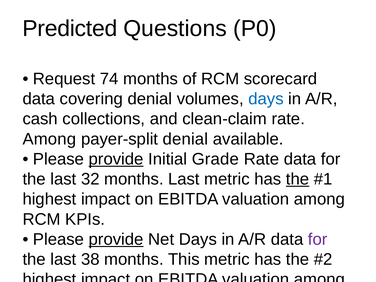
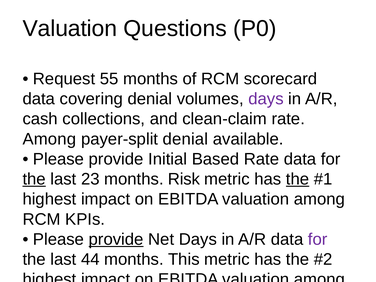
Predicted: Predicted -> Valuation (70, 29)
74: 74 -> 55 (109, 79)
days colour: blue -> purple (266, 99)
provide underline: present -> none (116, 159)
Grade: Grade -> Based (215, 159)
the underline: none -> present (34, 179)
32: 32 -> 23 (90, 179)
months Last: Last -> Risk (184, 179)
38: 38 -> 44 (90, 259)
